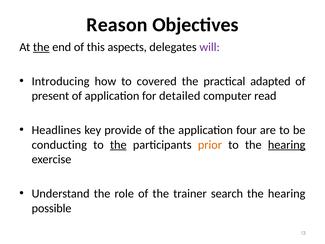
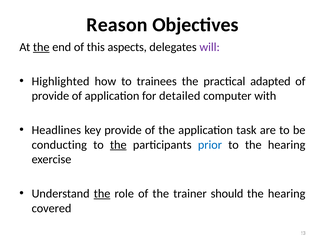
Introducing: Introducing -> Highlighted (61, 81)
covered: covered -> trainees (157, 81)
present: present -> provide (50, 96)
read: read -> with (265, 96)
four: four -> task (246, 130)
prior colour: orange -> blue (210, 145)
hearing underline: present -> none (287, 145)
the underline: none -> present (102, 193)
search: search -> should (227, 193)
possible: possible -> covered (51, 208)
